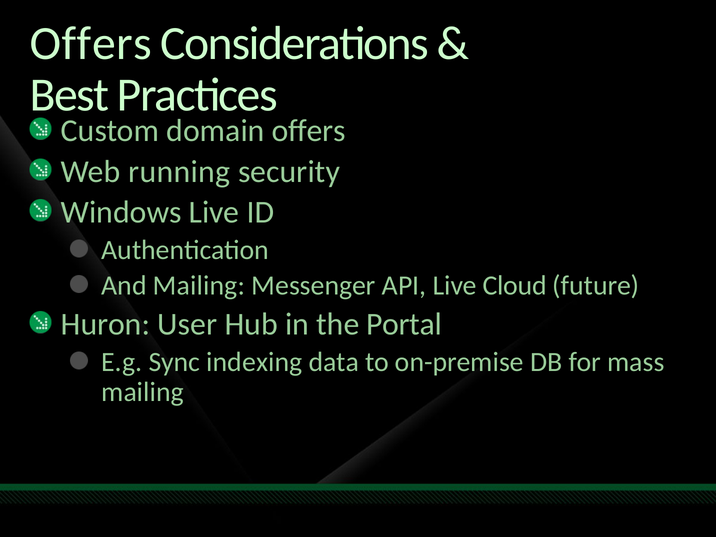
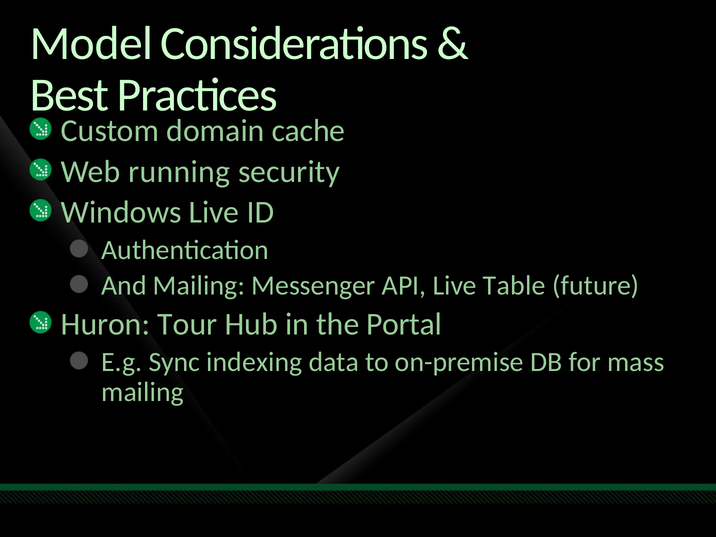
Offers: Offers -> Model (91, 44)
domain offers: offers -> cache (309, 131)
Cloud: Cloud -> Table (514, 286)
User: User -> Tour (187, 324)
